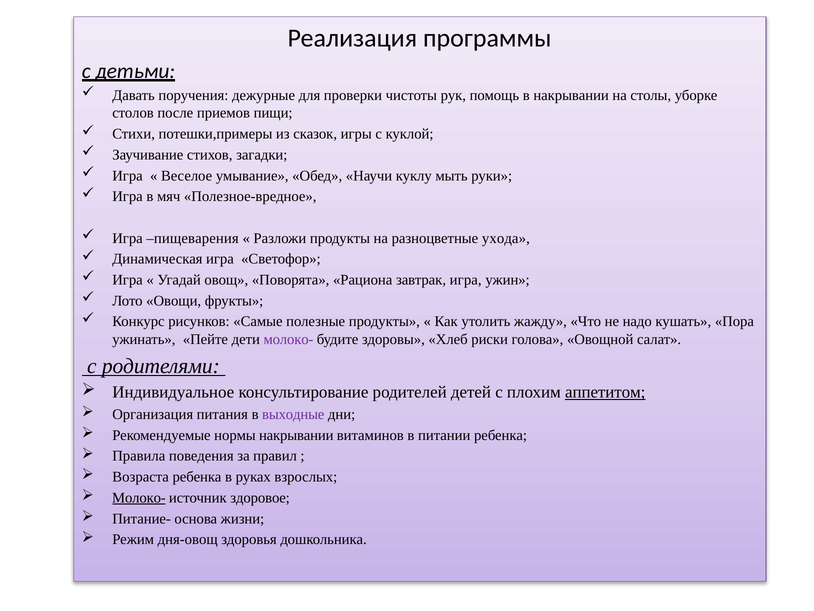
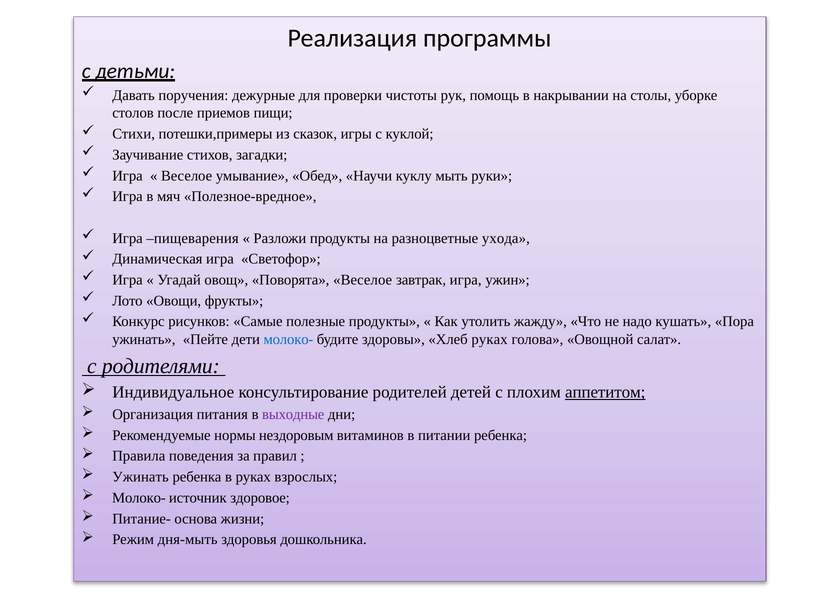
Поворята Рациона: Рациона -> Веселое (363, 280)
молоко- colour: purple -> blue (288, 339)
Хлеб риски: риски -> руках (490, 339)
нормы накрывании: накрывании -> нездоровым (296, 435)
Возраста: Возраста -> Ужинать (141, 477)
Молоко- underline: present -> none (139, 497)
дня-овощ: дня-овощ -> дня-мыть (188, 539)
